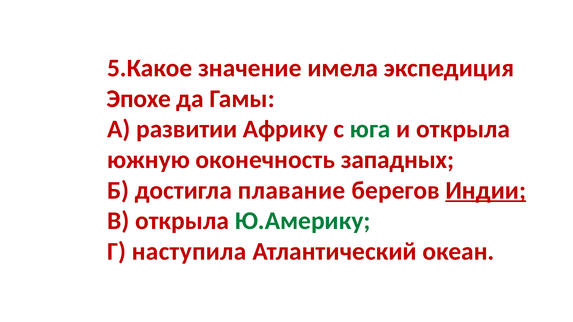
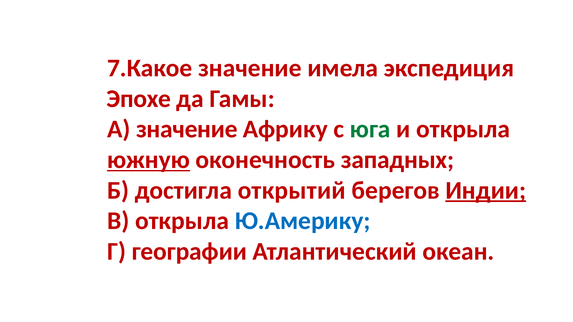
5.Какое: 5.Какое -> 7.Какое (150, 68)
А развитии: развитии -> значение (187, 129)
южную underline: none -> present (148, 160)
плавание: плавание -> открытий (292, 190)
Ю.Америку colour: green -> blue (303, 221)
наступила: наступила -> географии (189, 252)
